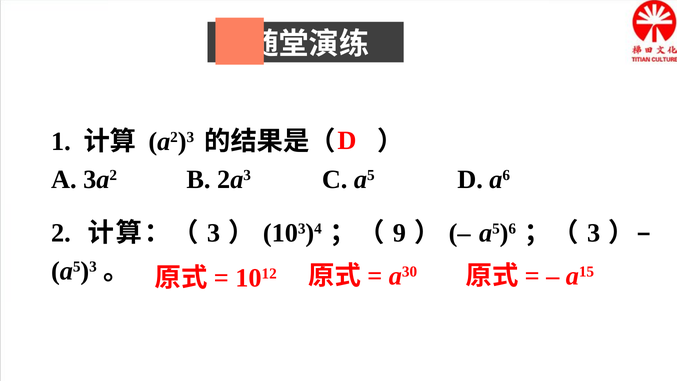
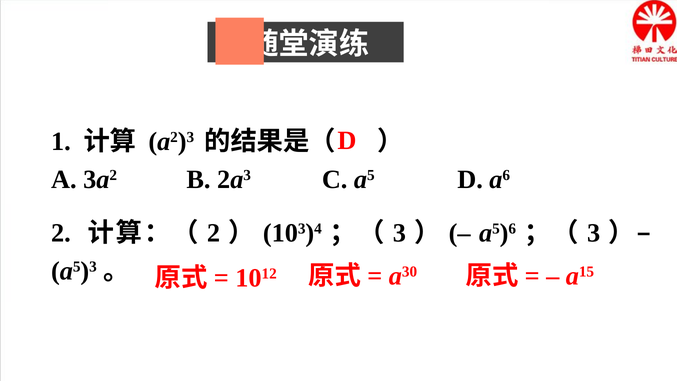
3: 3 -> 2 (214, 233)
9: 9 -> 3 (399, 233)
